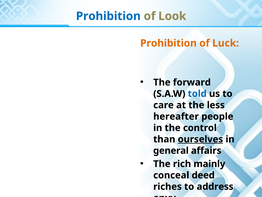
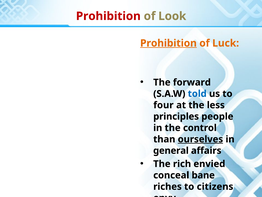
Prohibition colour: blue -> red (108, 16)
Prohibition underline: none -> present (168, 43)
care: care -> four (163, 105)
hereafter: hereafter -> principles (176, 116)
mainly: mainly -> envied (209, 163)
deed: deed -> bane (203, 175)
address: address -> citizens (215, 186)
